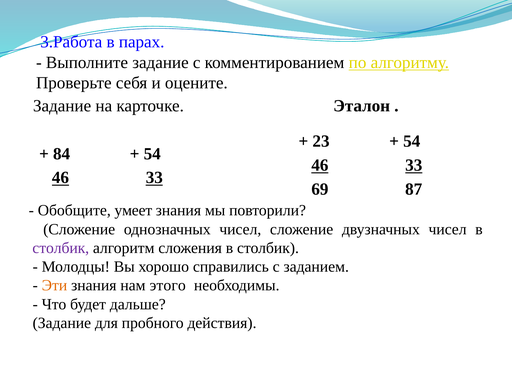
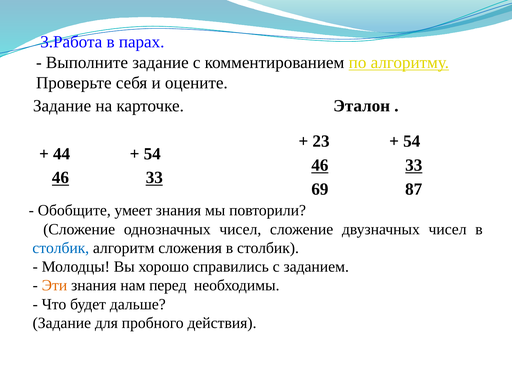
84: 84 -> 44 (62, 154)
столбик colour: purple -> blue (61, 248)
этого: этого -> перед (168, 285)
